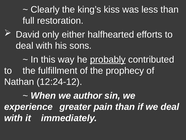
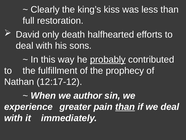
either: either -> death (73, 34)
12:24-12: 12:24-12 -> 12:17-12 (59, 82)
than underline: none -> present (125, 107)
